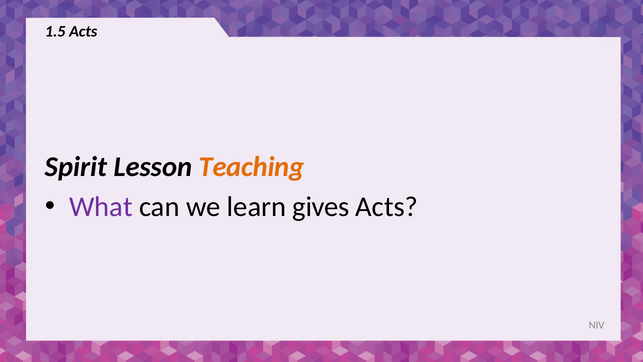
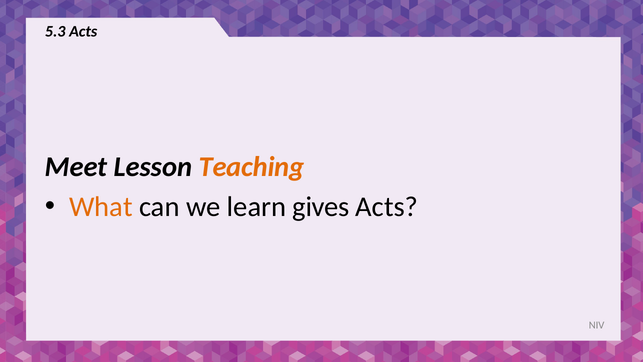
1.5: 1.5 -> 5.3 (55, 31)
Spirit: Spirit -> Meet (76, 167)
What colour: purple -> orange (101, 207)
